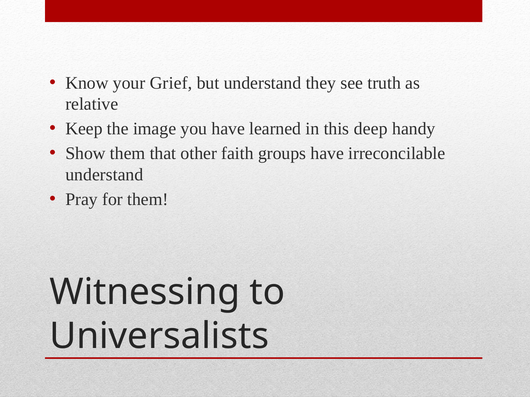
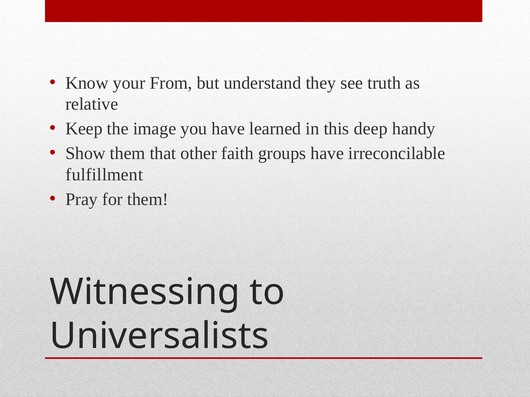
Grief: Grief -> From (171, 83)
understand: understand -> fulfillment (104, 175)
